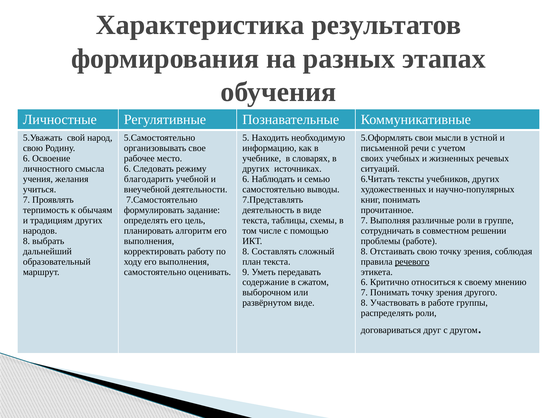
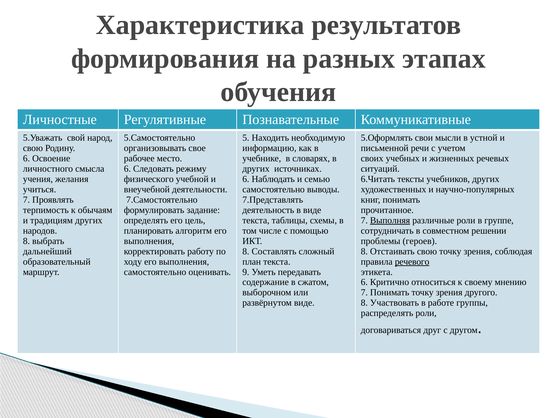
благодарить: благодарить -> физического (149, 179)
Выполняя underline: none -> present (390, 220)
проблемы работе: работе -> героев (420, 241)
